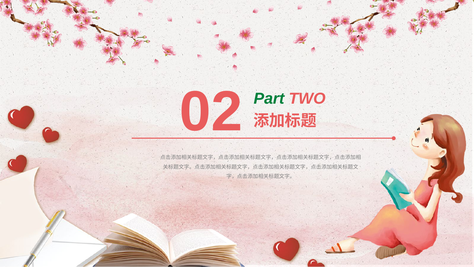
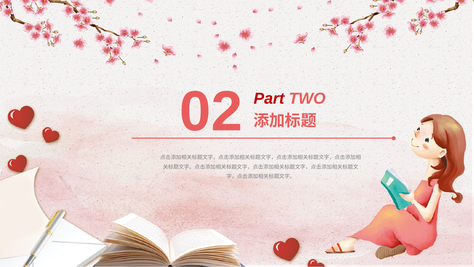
Part colour: green -> red (269, 98)
